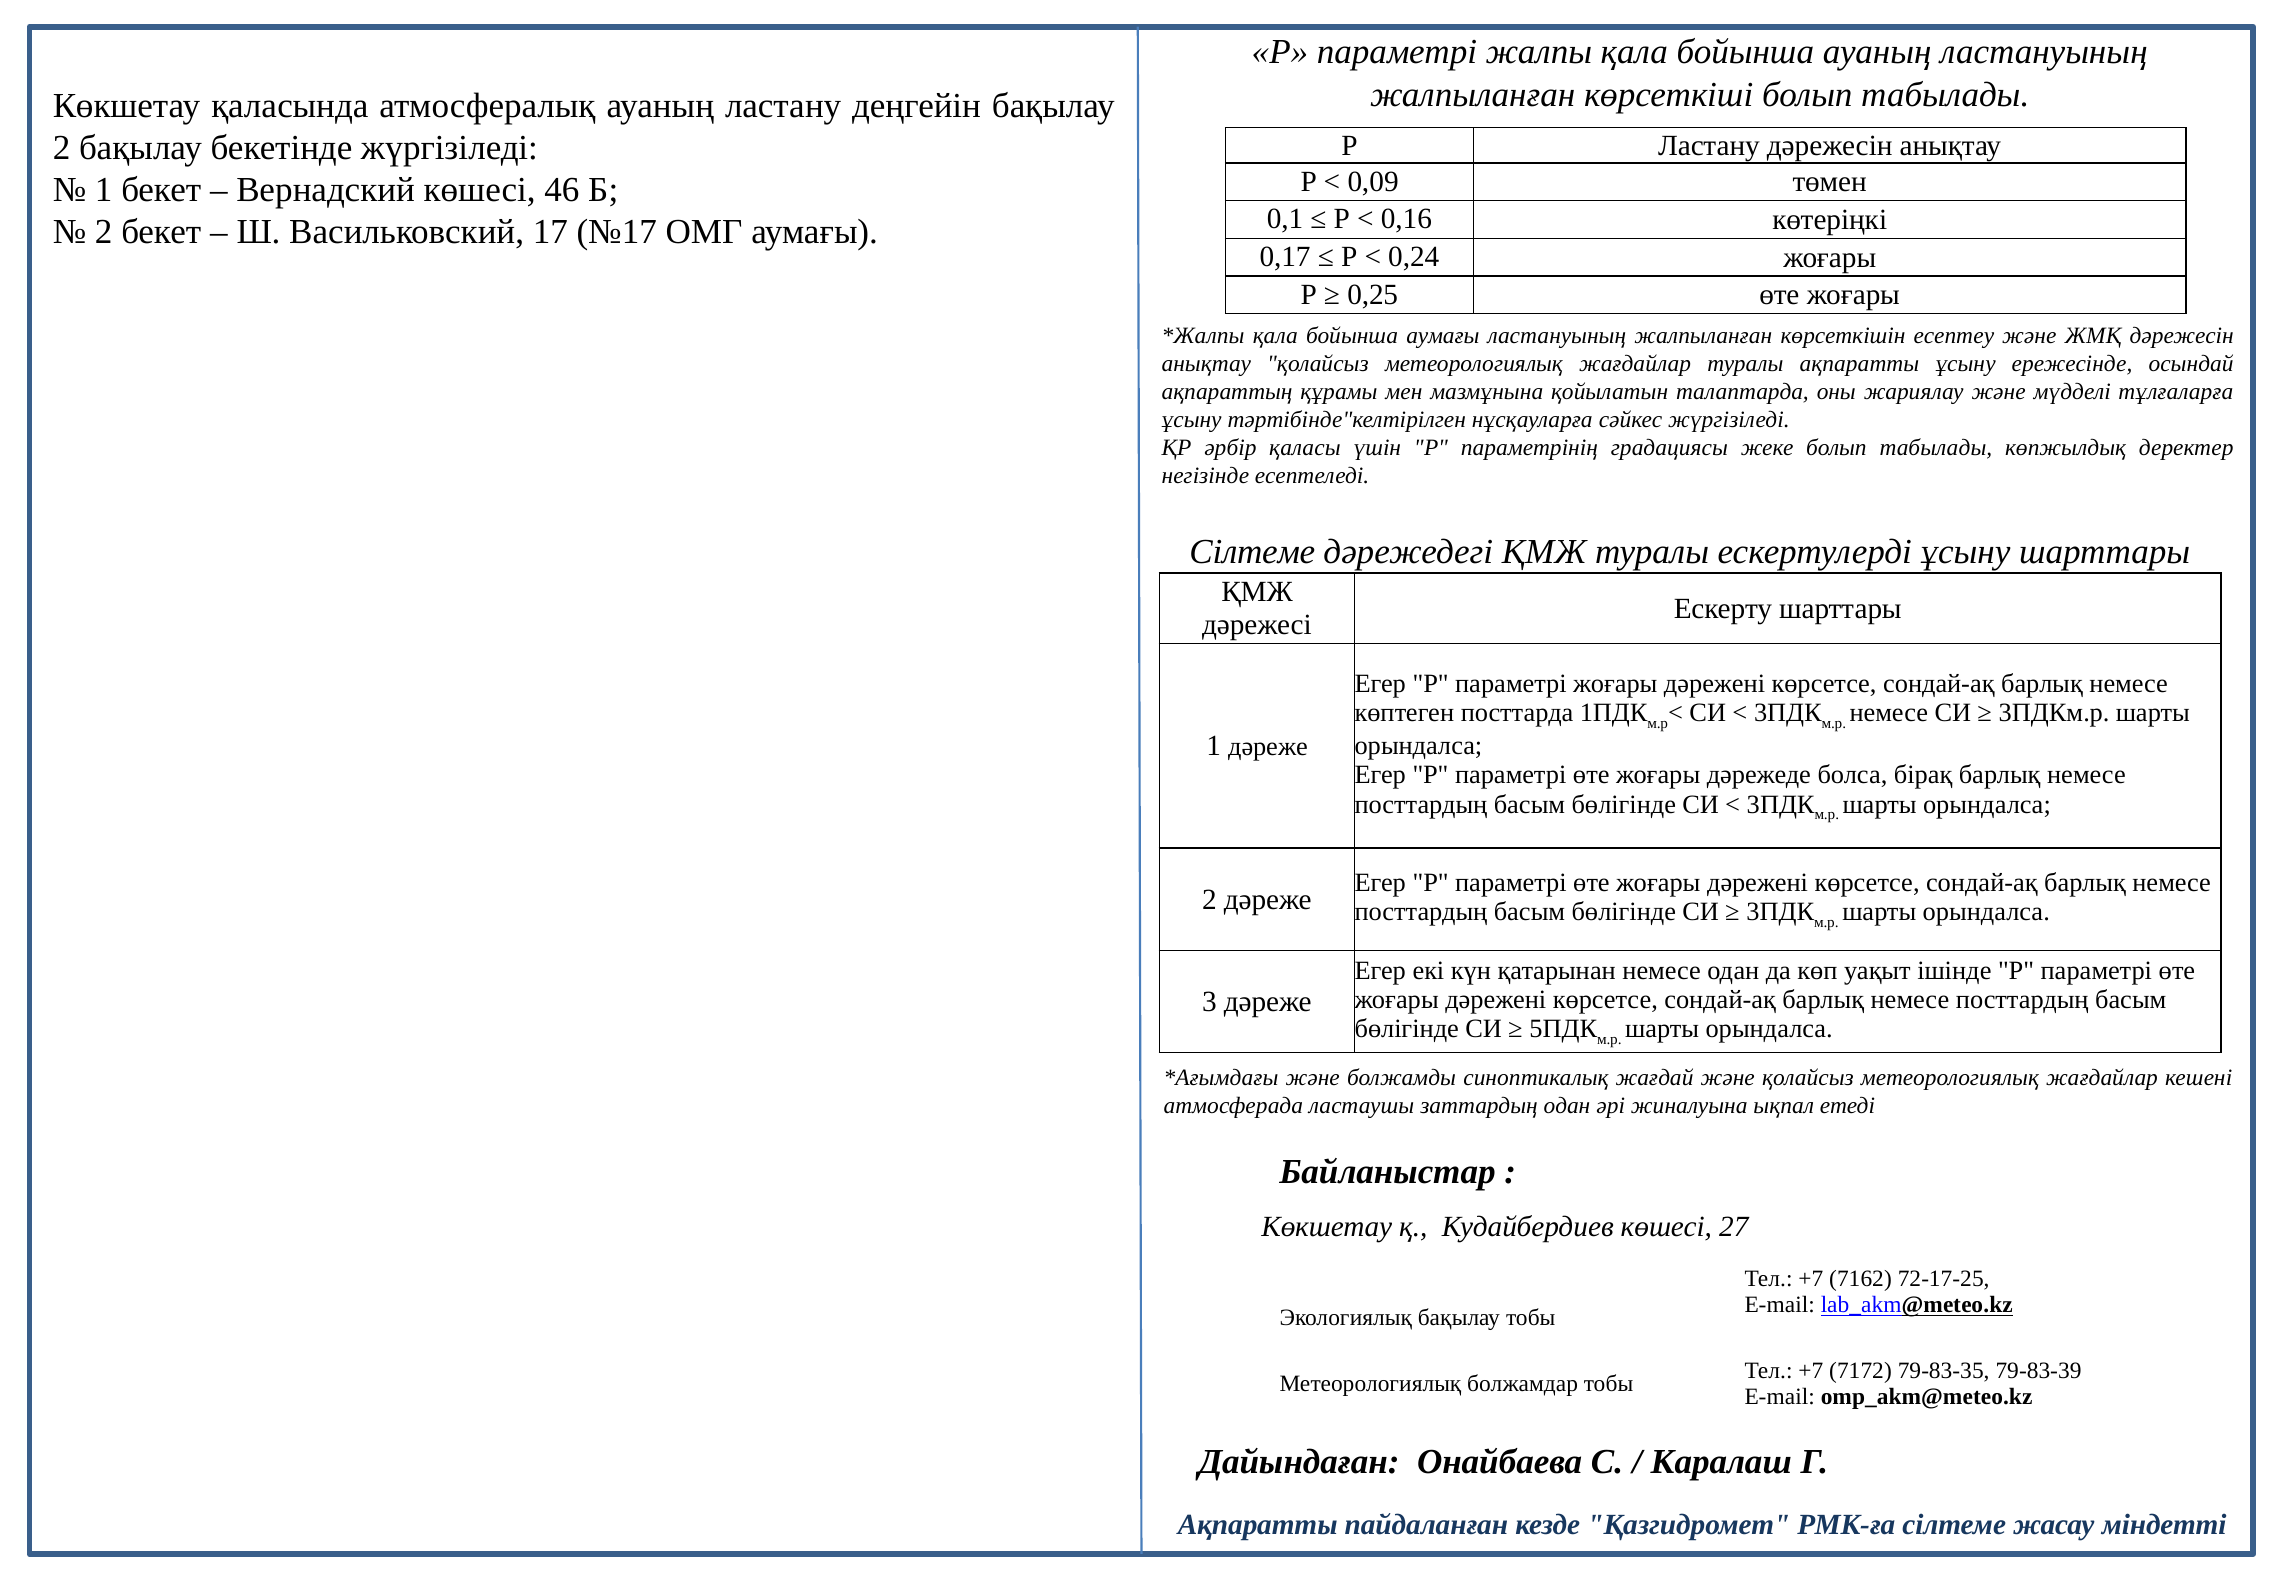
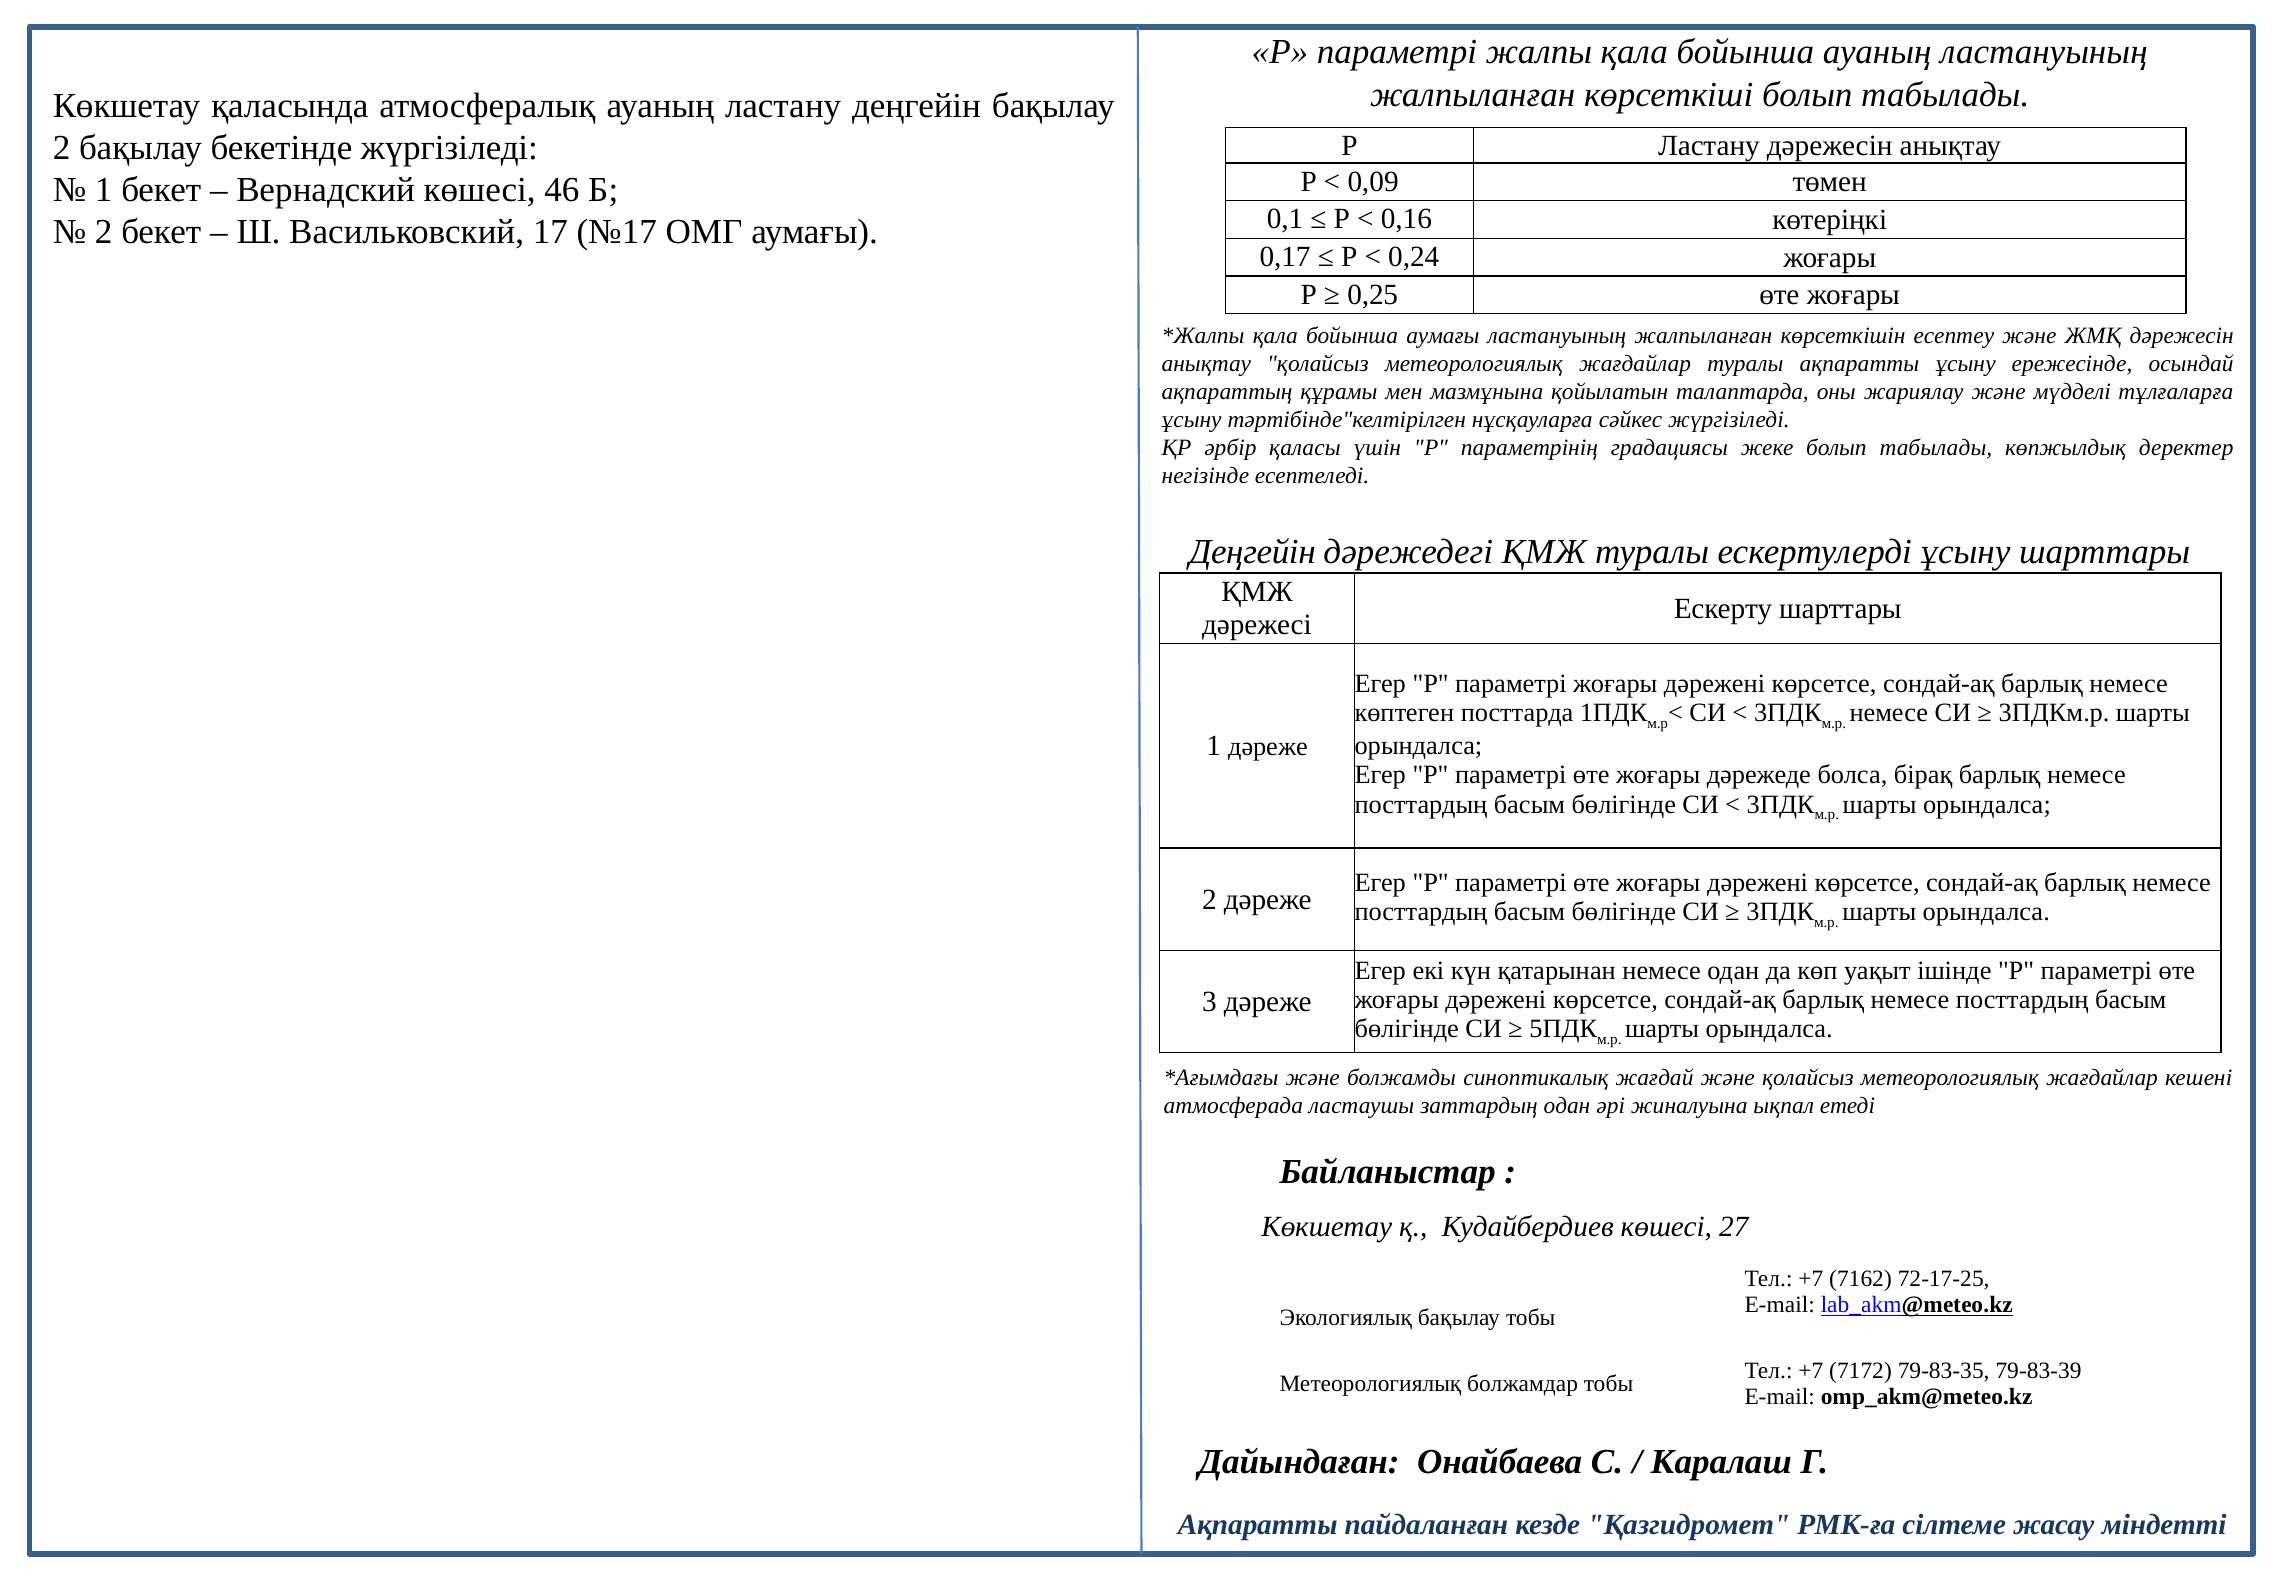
Сілтеме: Сілтеме -> Деңгейін (1252, 551)
